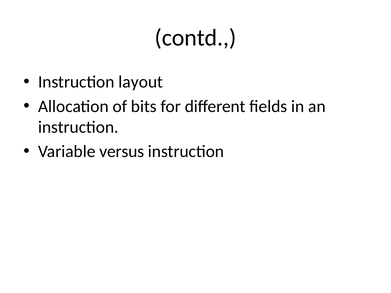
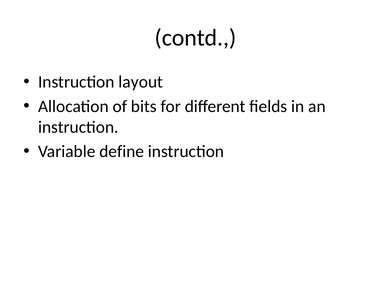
versus: versus -> define (122, 152)
